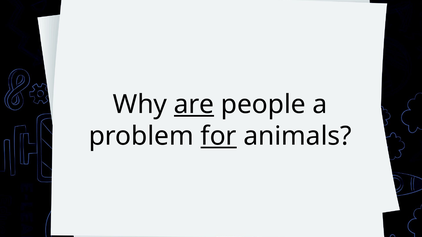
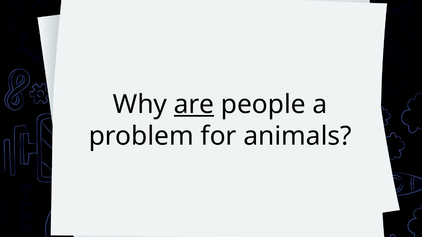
for underline: present -> none (219, 136)
